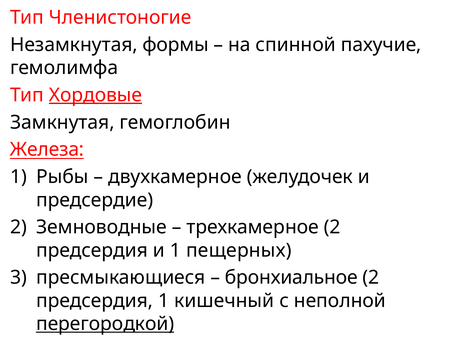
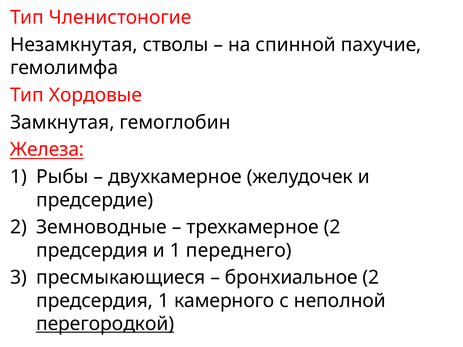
формы: формы -> стволы (176, 45)
Хордовые underline: present -> none (96, 95)
пещерных: пещерных -> переднего (239, 251)
кишечный: кишечный -> камерного (224, 301)
